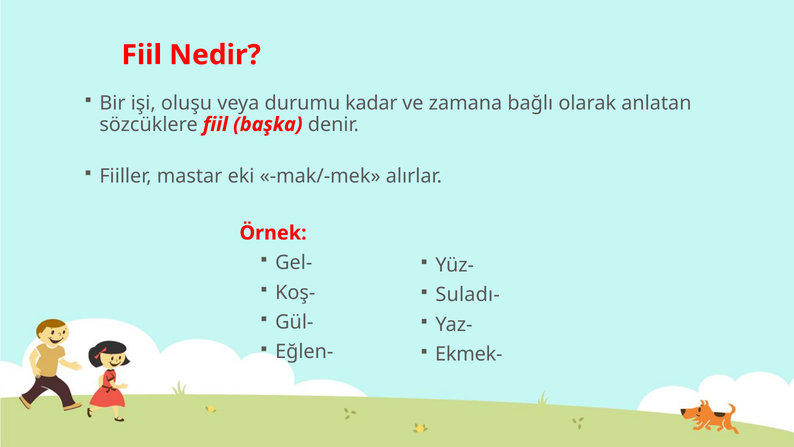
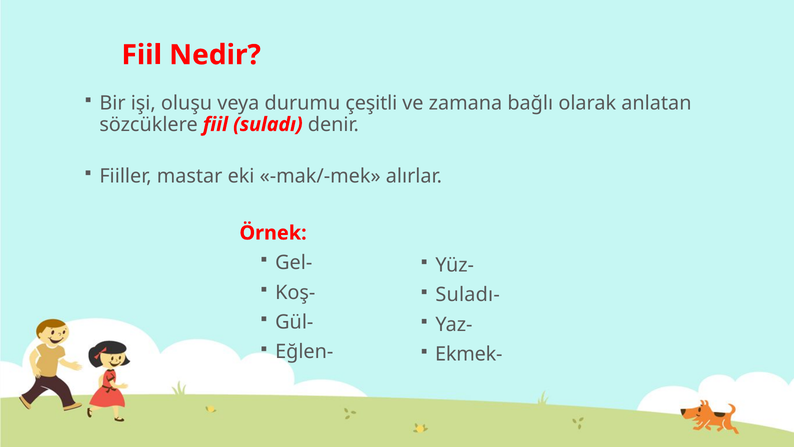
kadar: kadar -> çeşitli (371, 103)
başka: başka -> suladı (268, 124)
